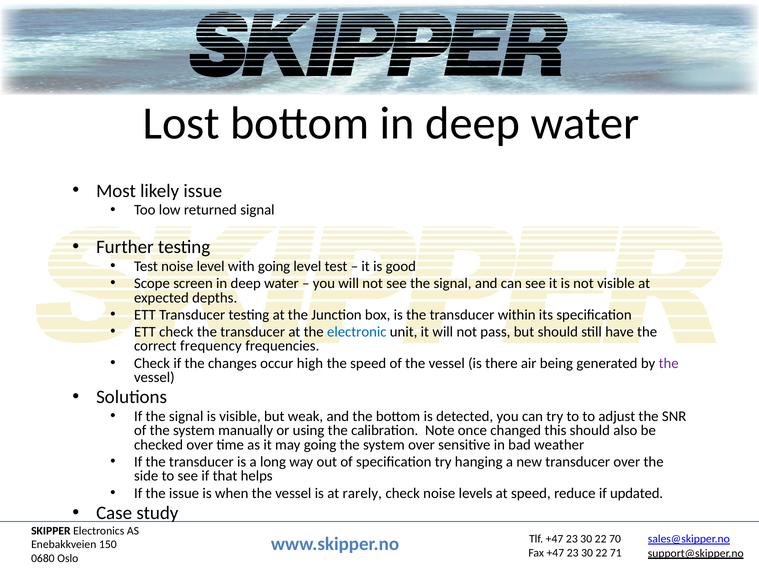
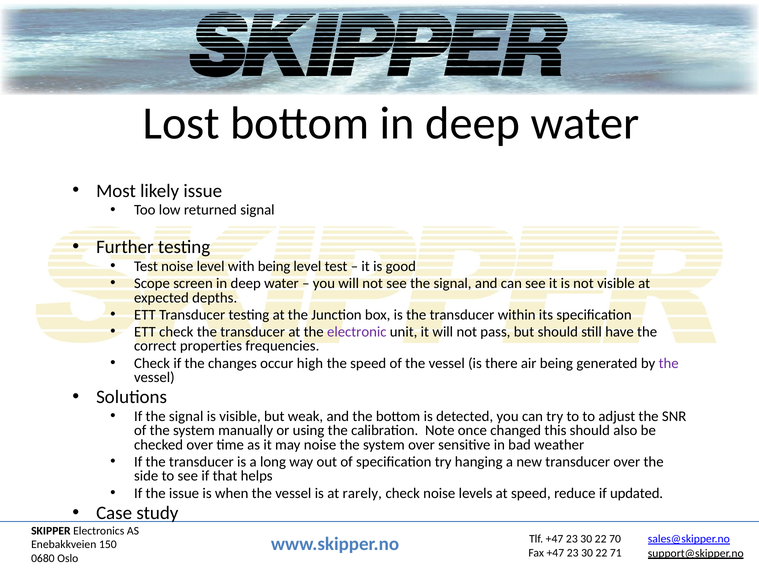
with going: going -> being (274, 266)
electronic colour: blue -> purple (357, 332)
frequency: frequency -> properties (211, 346)
may going: going -> noise (320, 445)
